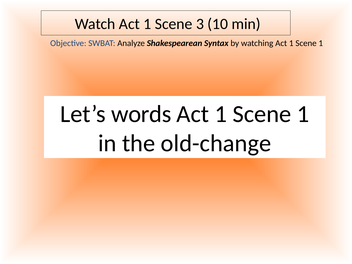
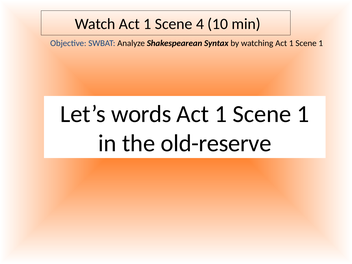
3: 3 -> 4 (200, 24)
old-change: old-change -> old-reserve (216, 143)
